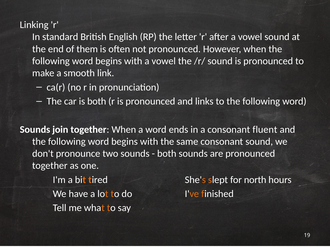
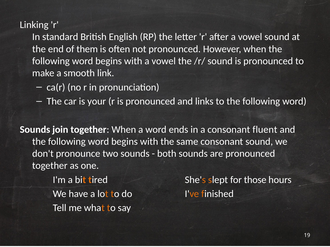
is both: both -> your (97, 102)
north: north -> those (255, 180)
